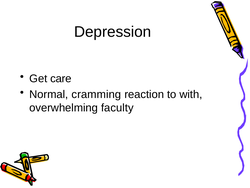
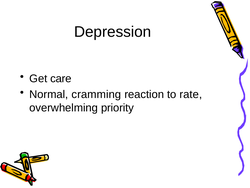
with: with -> rate (191, 94)
faculty: faculty -> priority (117, 107)
